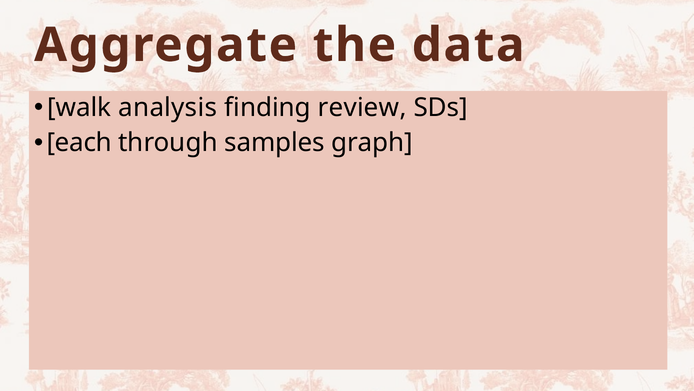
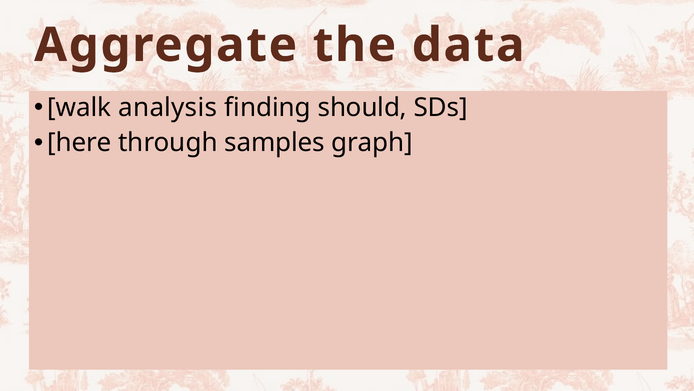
review: review -> should (362, 107)
each: each -> here (79, 143)
